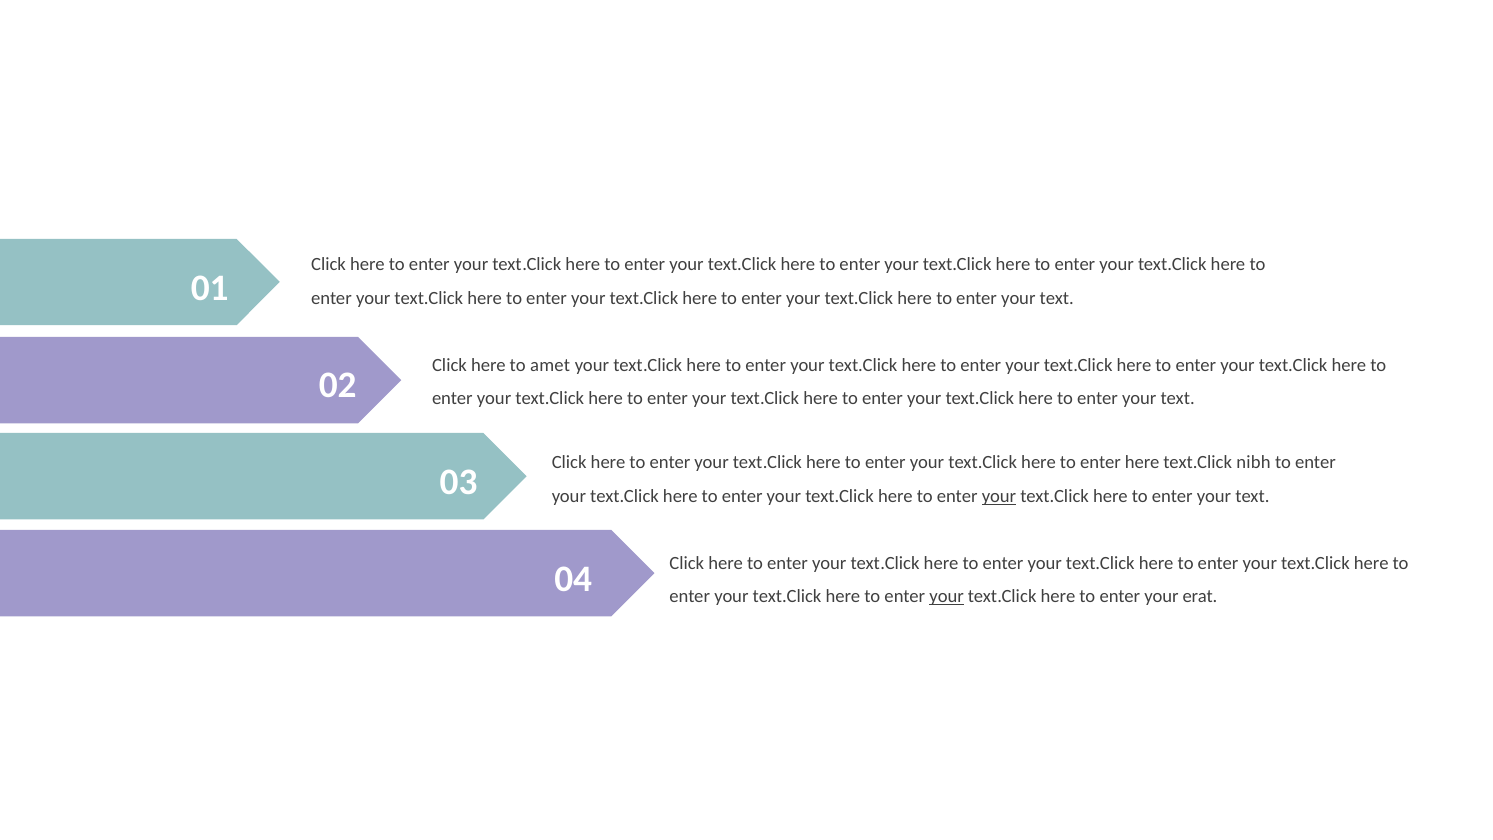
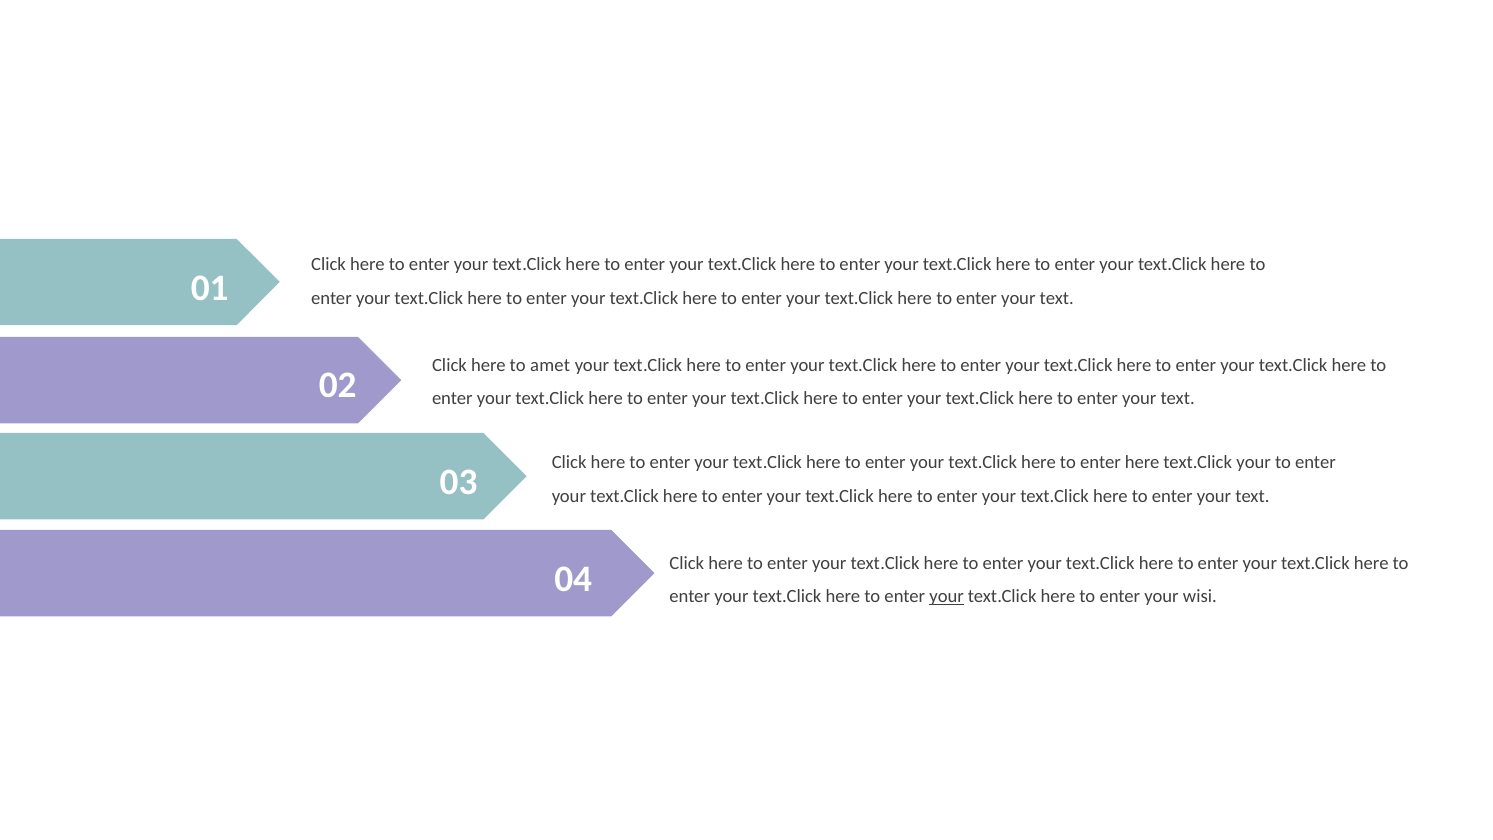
text.Click nibh: nibh -> your (1254, 463)
your underline: present -> none (999, 496)
erat: erat -> wisi (1200, 596)
